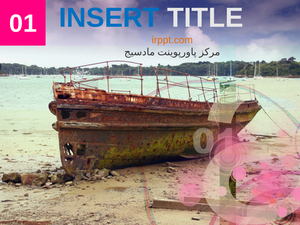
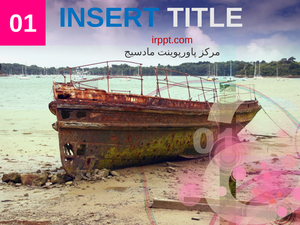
irppt.com colour: orange -> red (172, 40)
